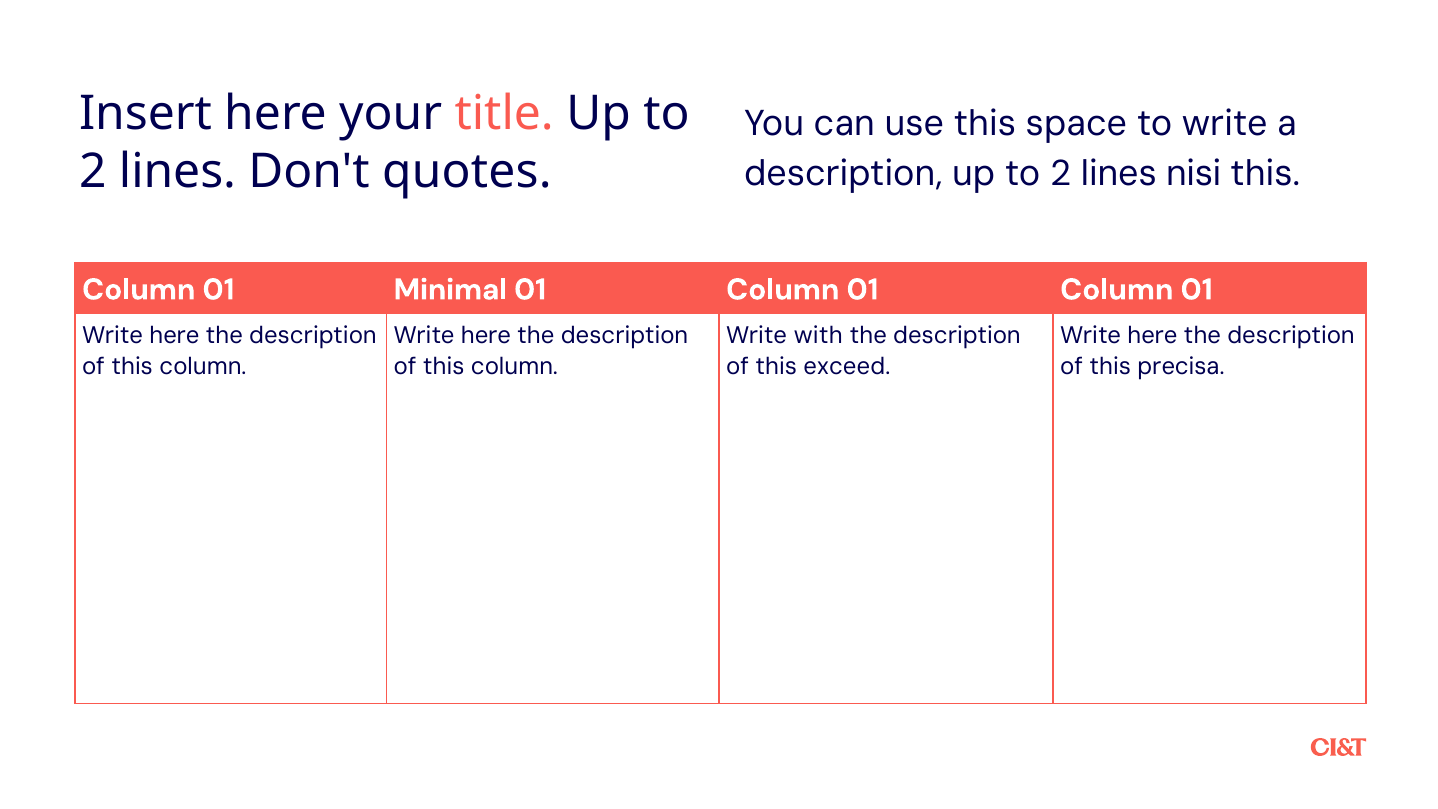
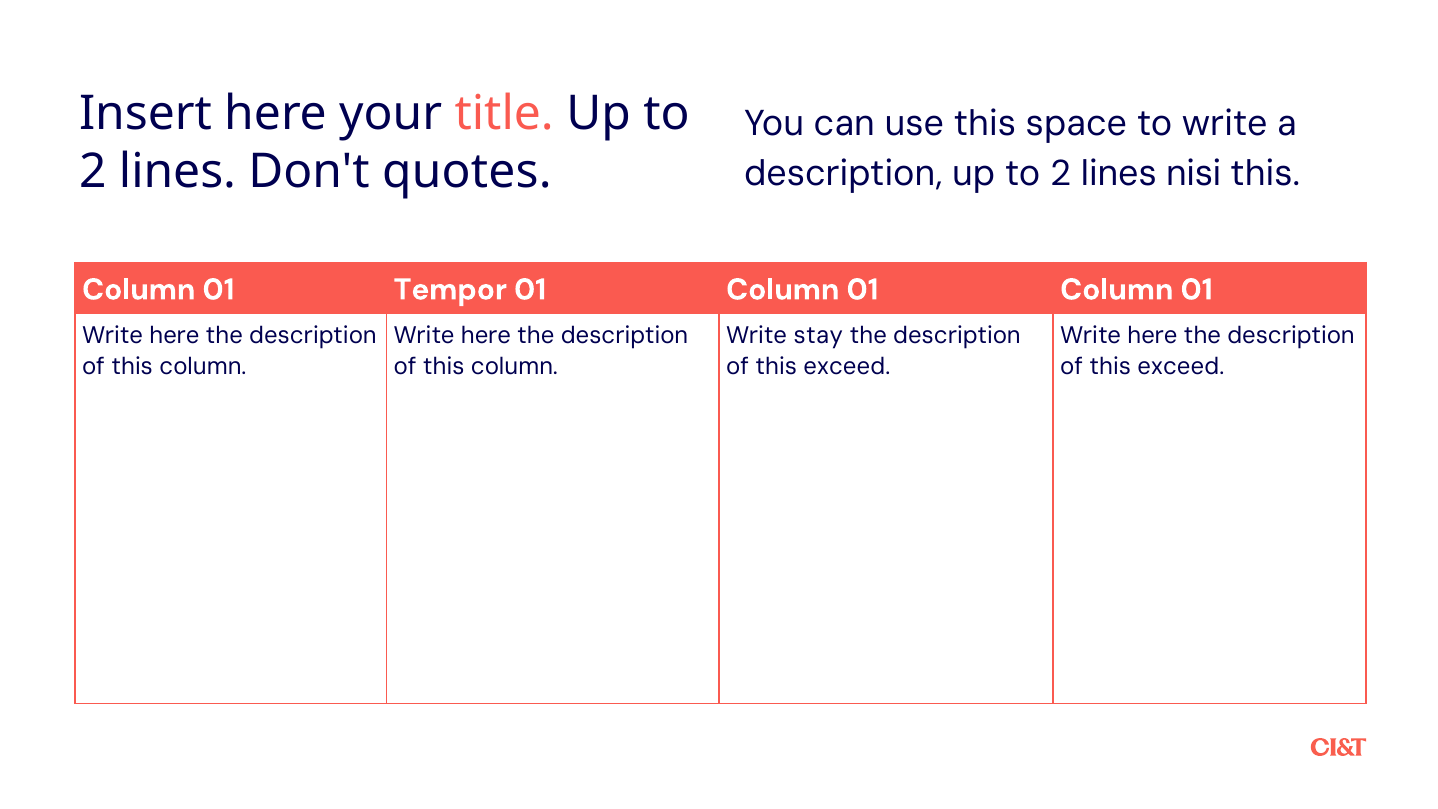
Minimal: Minimal -> Tempor (450, 289)
with: with -> stay (818, 336)
precisa: precisa -> exceed (1181, 367)
